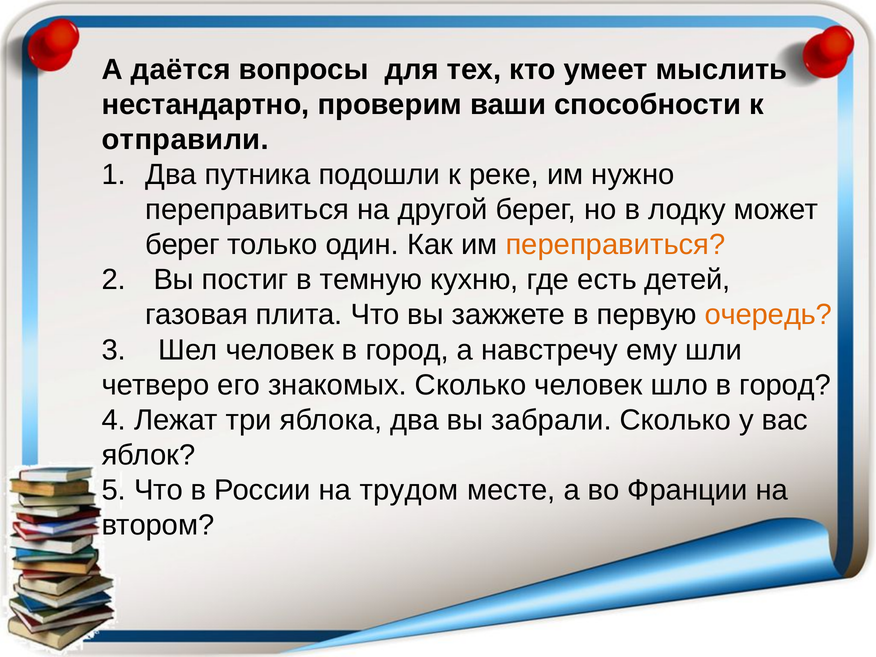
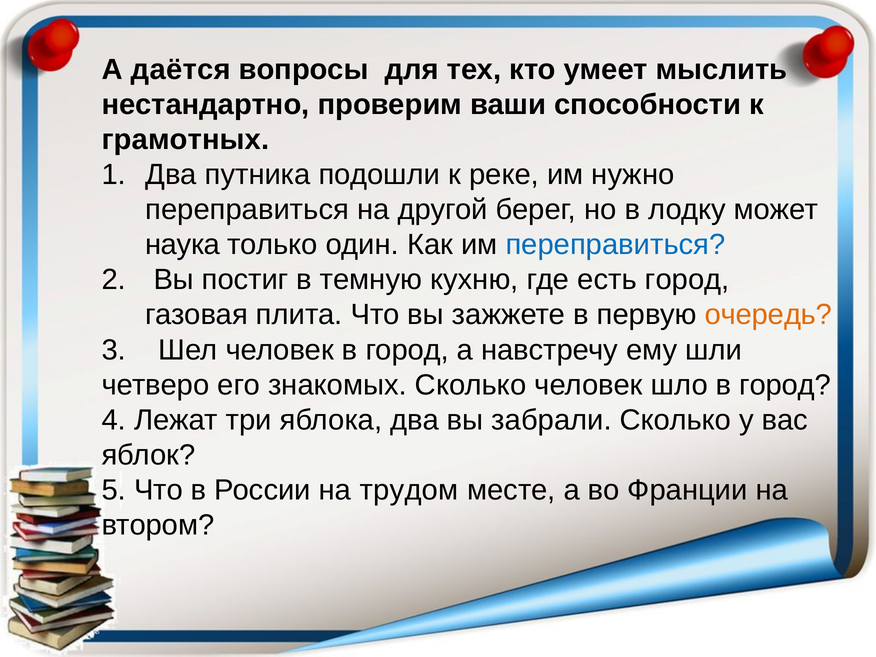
отправили: отправили -> грамотных (185, 140)
берег: берег -> наука (183, 245)
переправиться colour: orange -> blue (616, 245)
есть детей: детей -> город (687, 280)
